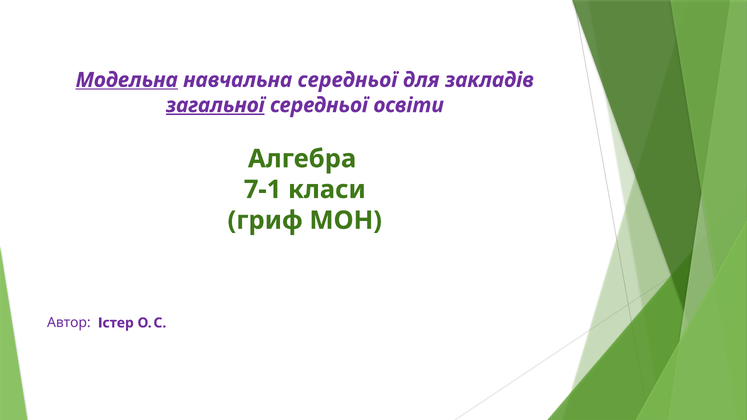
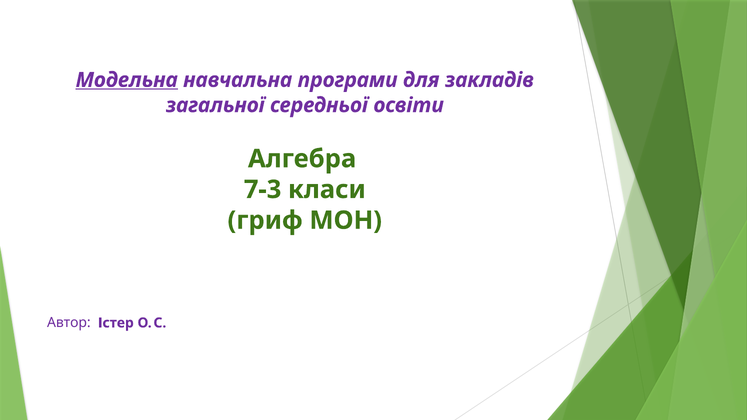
навчальна середньої: середньої -> програми (348, 80)
загальної underline: present -> none (215, 105)
7-1: 7-1 -> 7-3 (263, 190)
